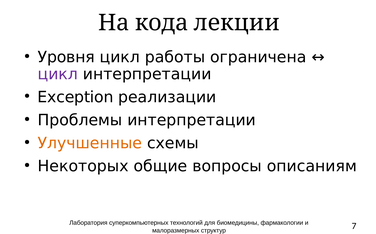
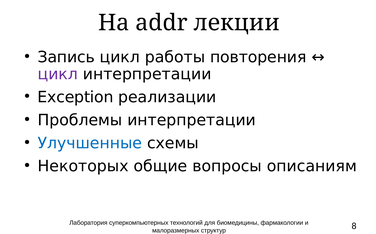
кода: кода -> addr (162, 23)
Уровня: Уровня -> Запись (66, 57)
ограничена: ограничена -> повторения (258, 57)
Улучшенные colour: orange -> blue (90, 143)
7: 7 -> 8 (354, 226)
